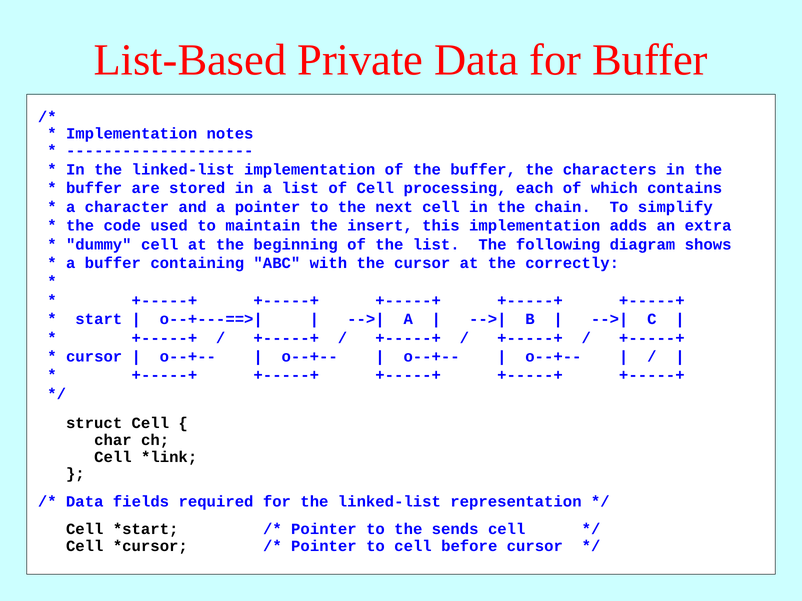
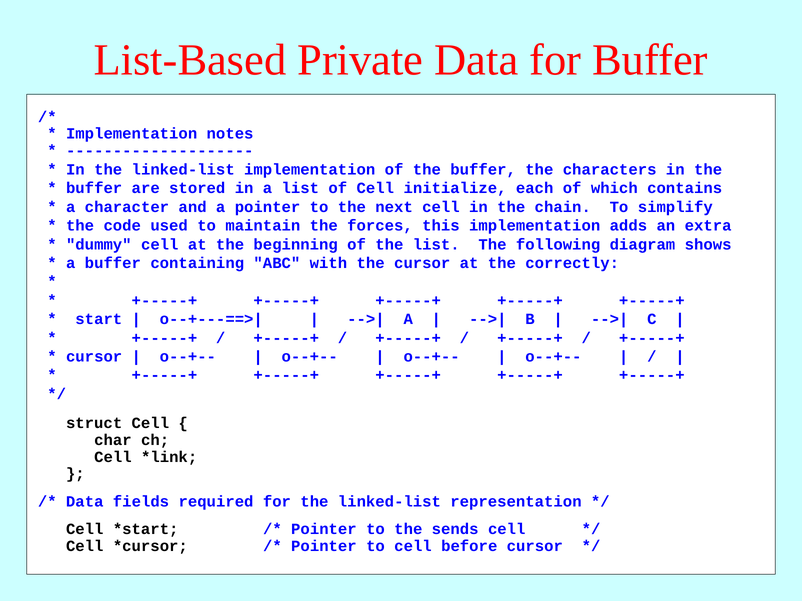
processing: processing -> initialize (455, 188)
insert: insert -> forces (380, 226)
